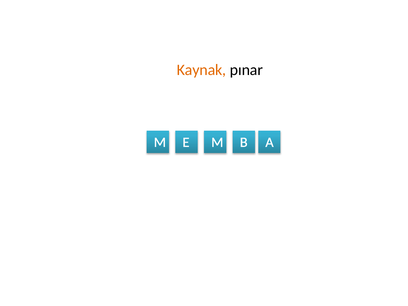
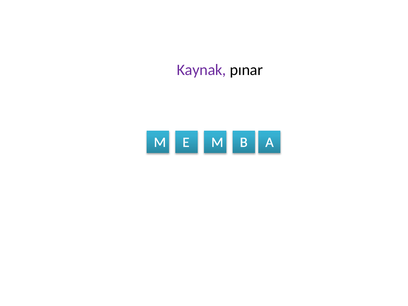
Kaynak colour: orange -> purple (201, 70)
